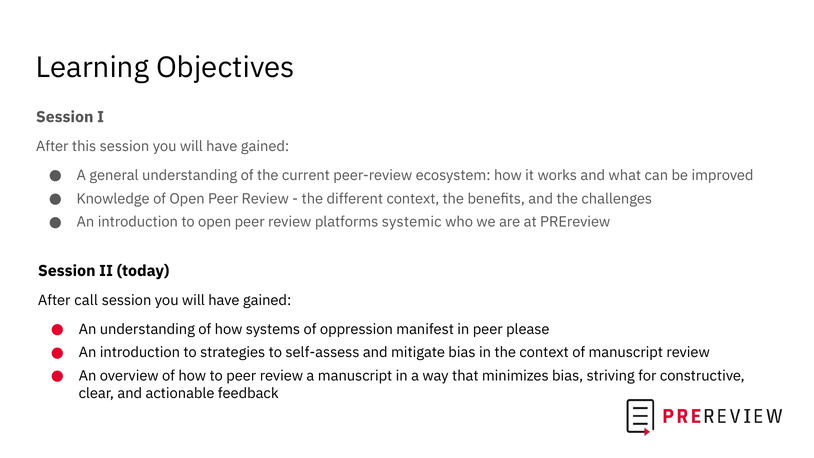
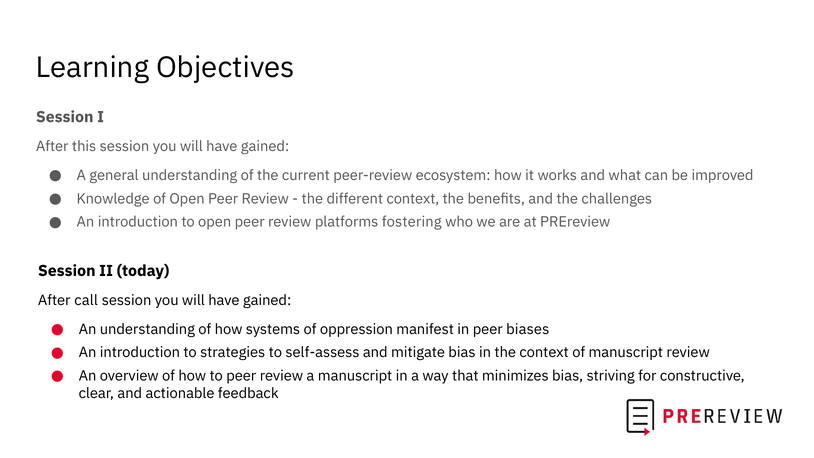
systemic: systemic -> fostering (412, 222)
please: please -> biases (528, 329)
